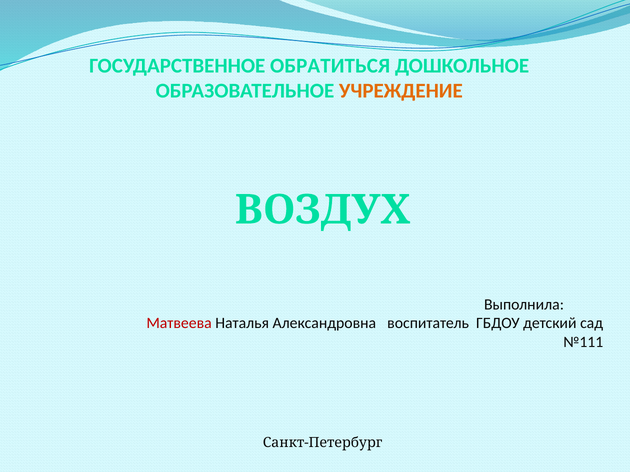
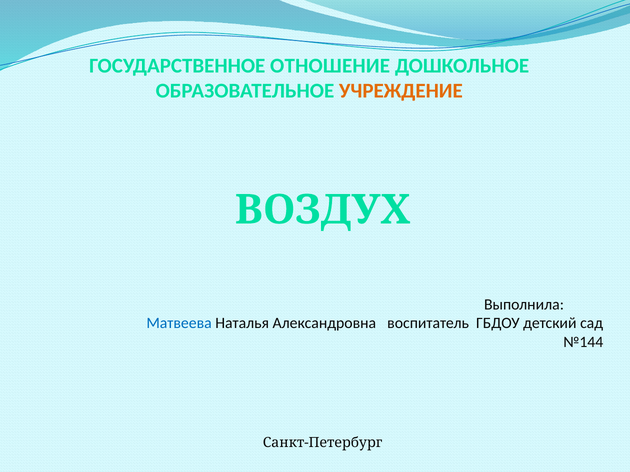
ОБРАТИТЬСЯ: ОБРАТИТЬСЯ -> ОТНОШЕНИЕ (330, 66)
Матвеева colour: red -> blue (179, 324)
№111: №111 -> №144 (583, 343)
